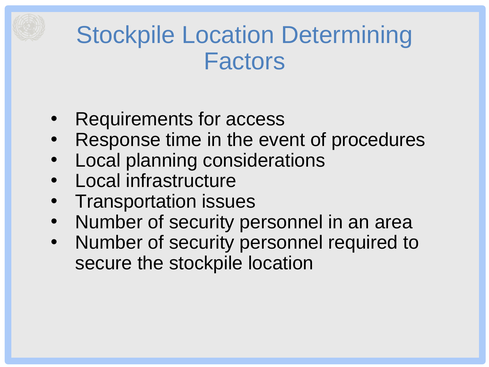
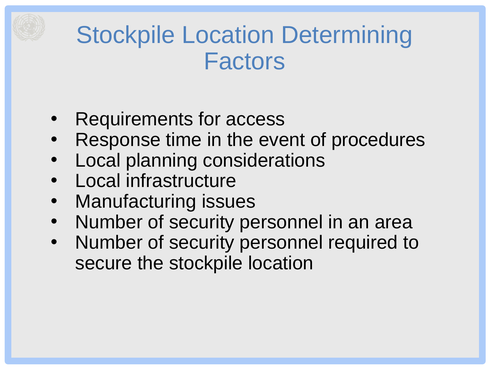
Transportation: Transportation -> Manufacturing (136, 201)
